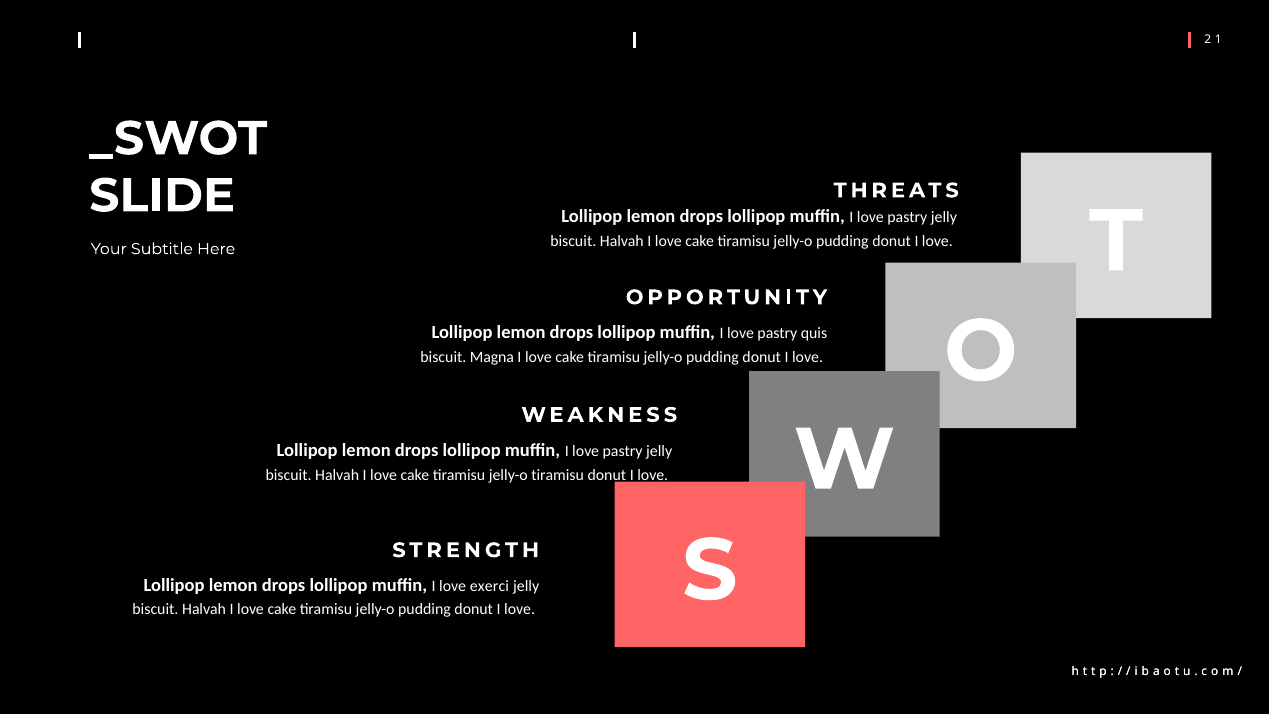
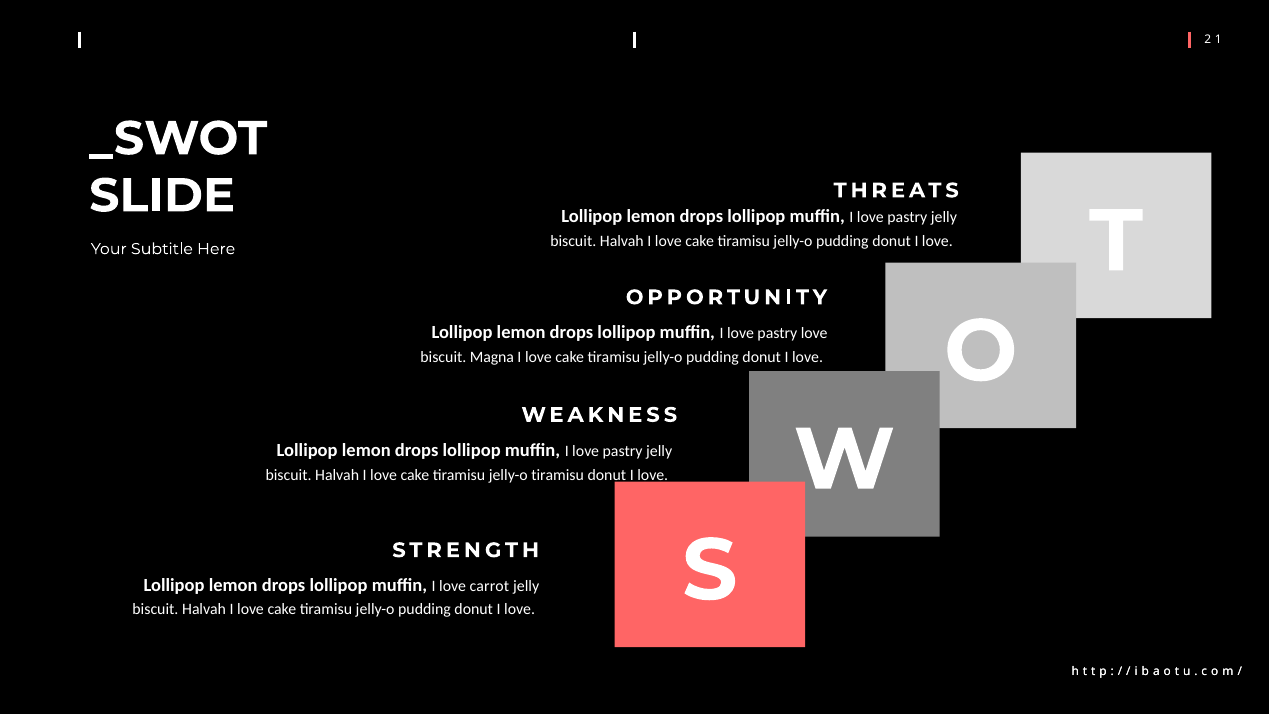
pastry quis: quis -> love (814, 334)
exerci: exerci -> carrot (489, 586)
